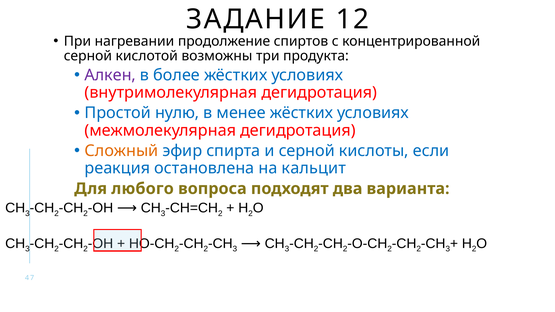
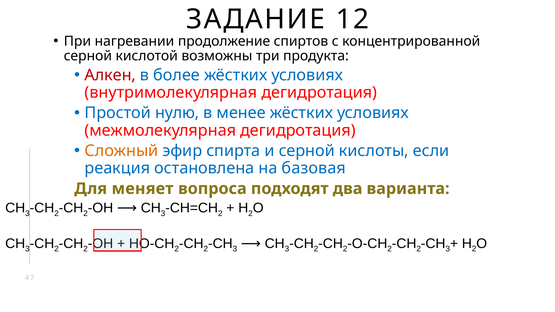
Алкен colour: purple -> red (110, 75)
кальцит: кальцит -> базовая (314, 168)
любого: любого -> меняет (143, 189)
